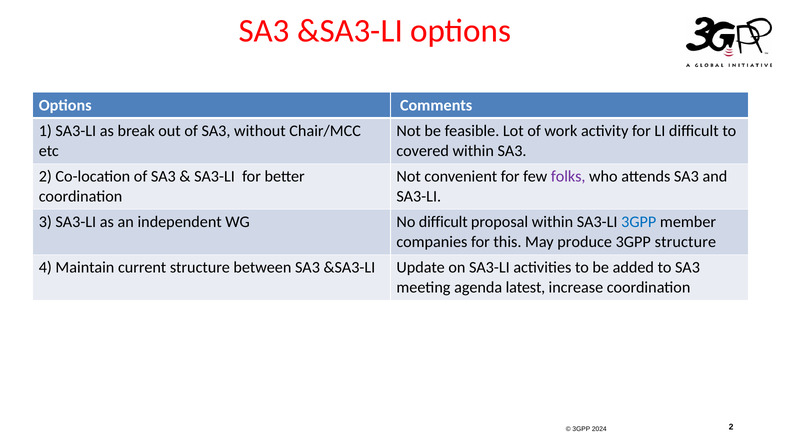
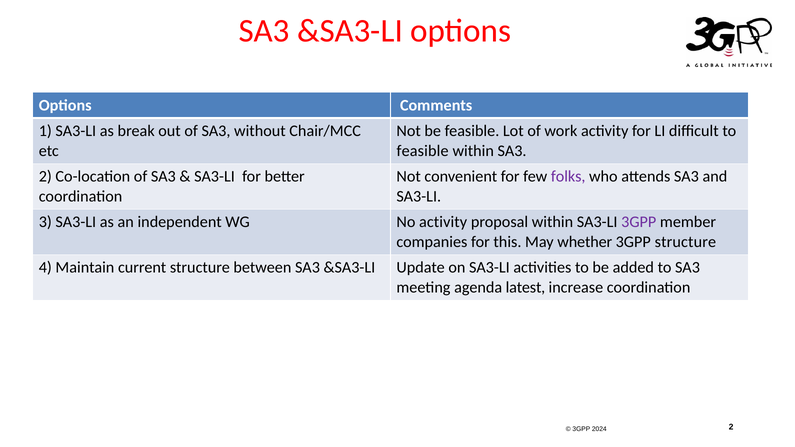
covered: covered -> feasible (423, 151)
difficult: difficult -> activity (443, 222)
3GPP colour: blue -> purple (639, 222)
produce: produce -> whether (585, 242)
